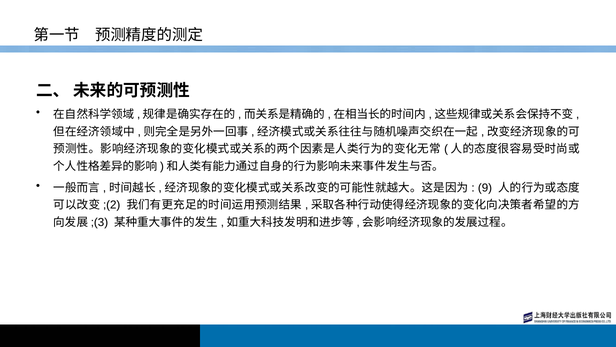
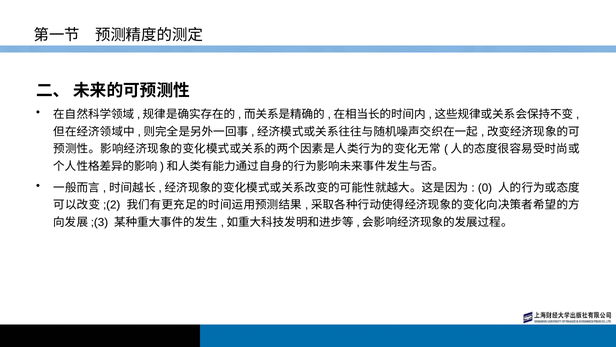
9: 9 -> 0 (485, 187)
